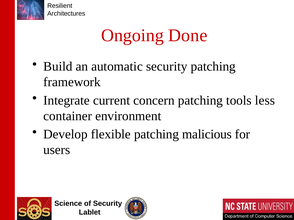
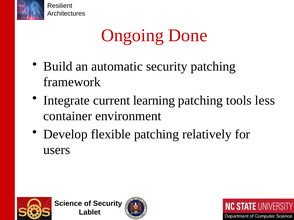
concern: concern -> learning (154, 101)
malicious: malicious -> relatively (207, 135)
